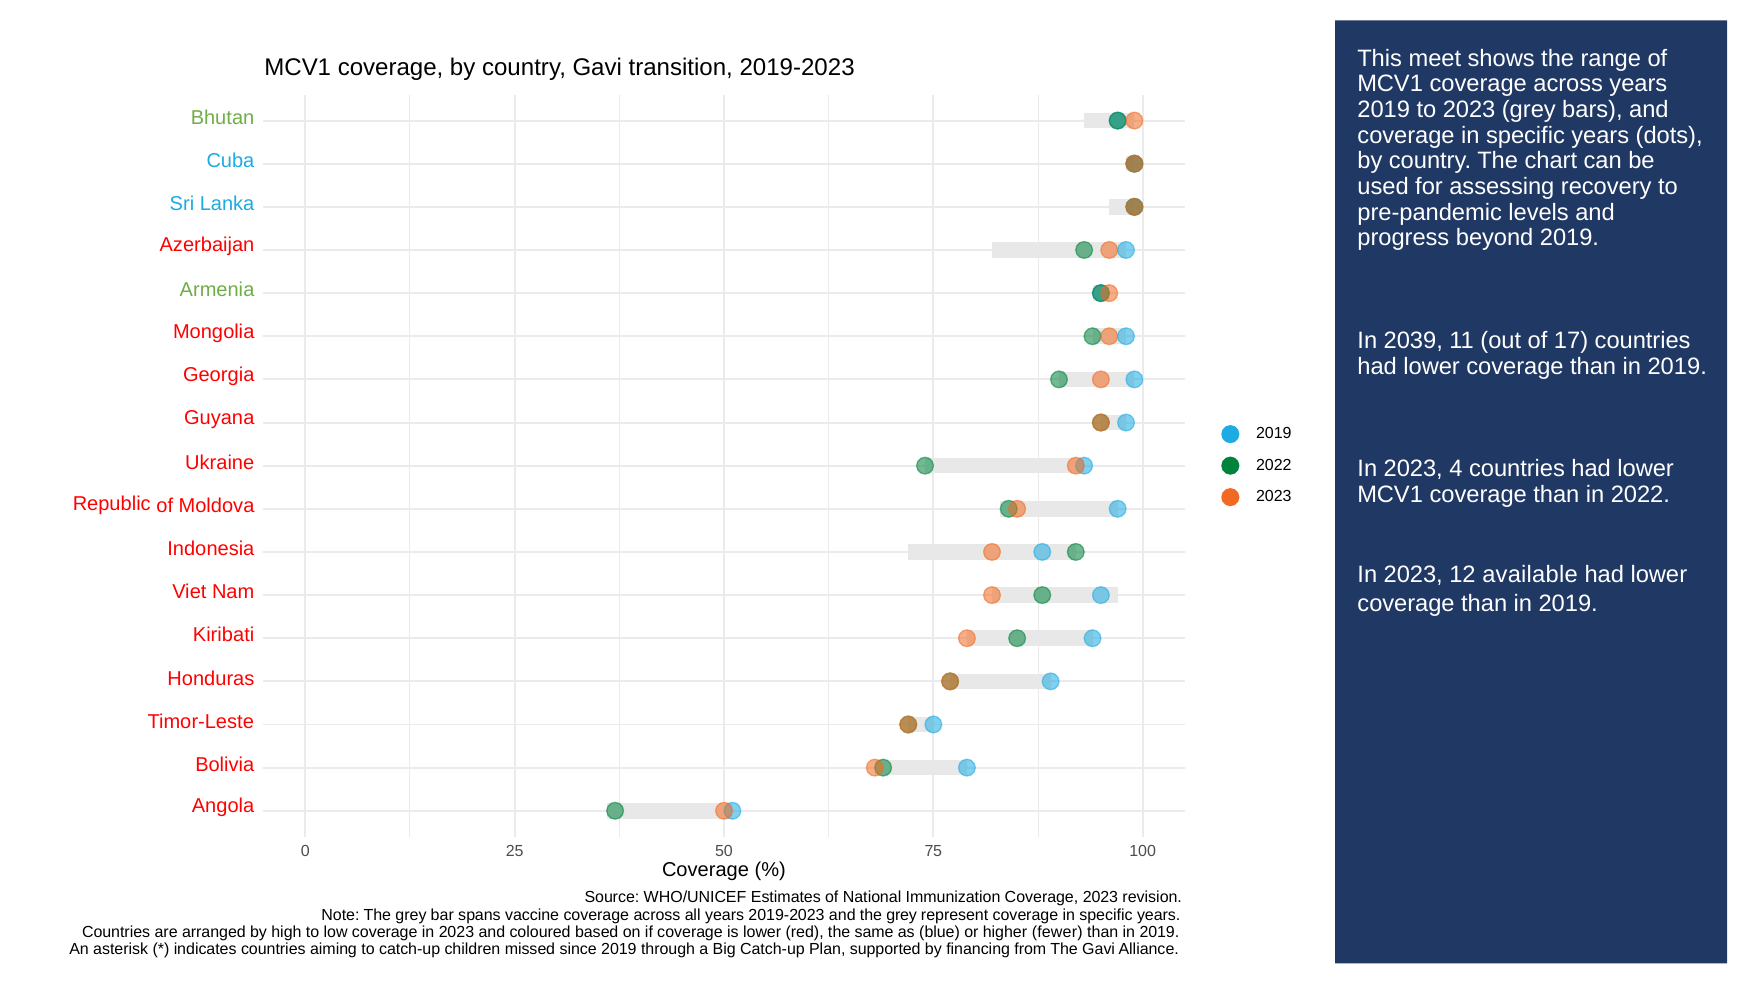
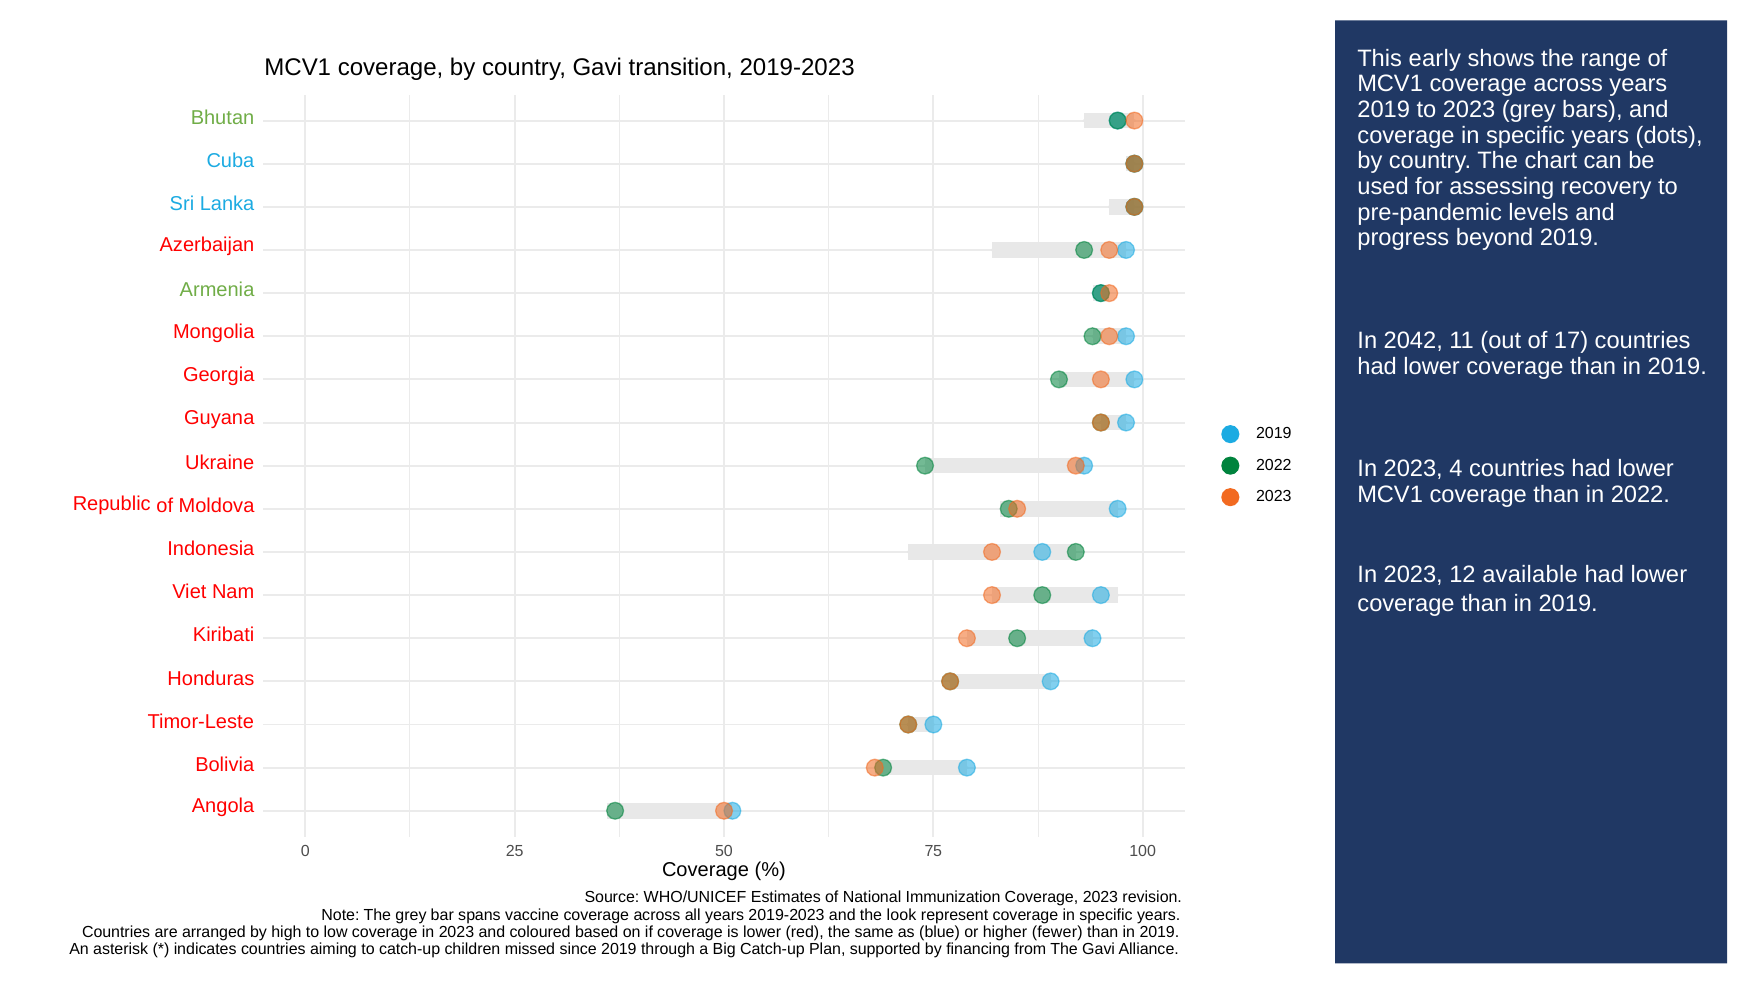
meet: meet -> early (1435, 58)
2039: 2039 -> 2042 (1413, 341)
and the grey: grey -> look (902, 915)
